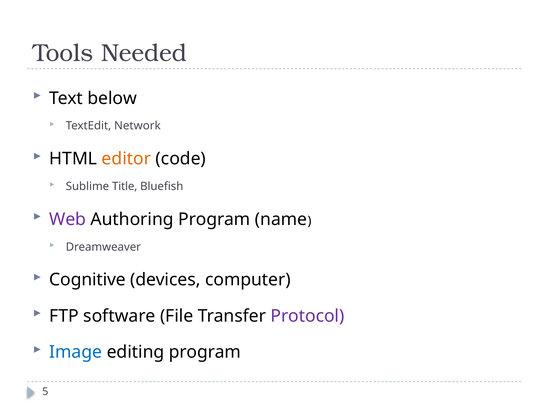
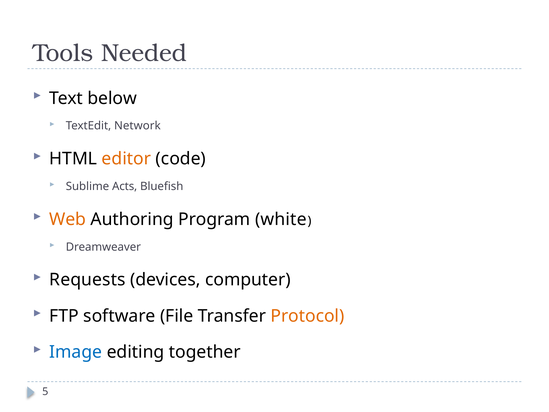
Title: Title -> Acts (125, 186)
Web colour: purple -> orange (68, 219)
name: name -> white (281, 219)
Cognitive: Cognitive -> Requests (87, 280)
Protocol colour: purple -> orange (307, 316)
editing program: program -> together (205, 352)
